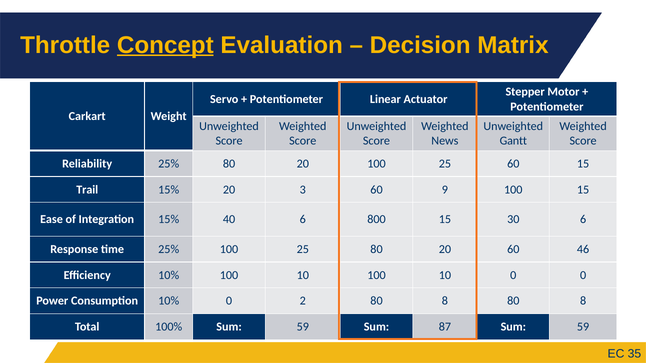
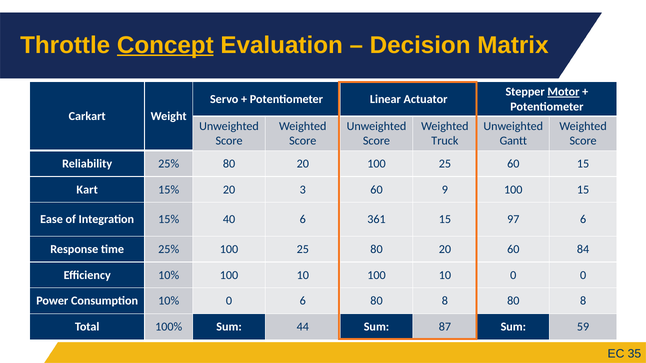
Motor underline: none -> present (563, 92)
News: News -> Truck (445, 141)
Trail: Trail -> Kart (87, 190)
800: 800 -> 361 (376, 220)
30: 30 -> 97 (513, 220)
46: 46 -> 84 (583, 249)
0 2: 2 -> 6 (303, 301)
100% Sum 59: 59 -> 44 (303, 327)
